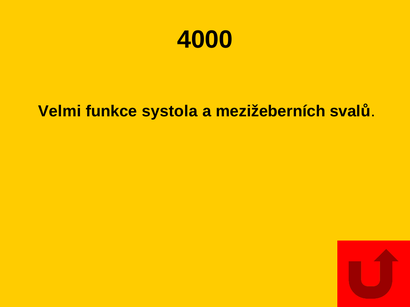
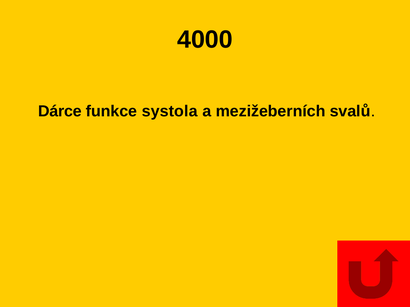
Velmi: Velmi -> Dárce (60, 112)
